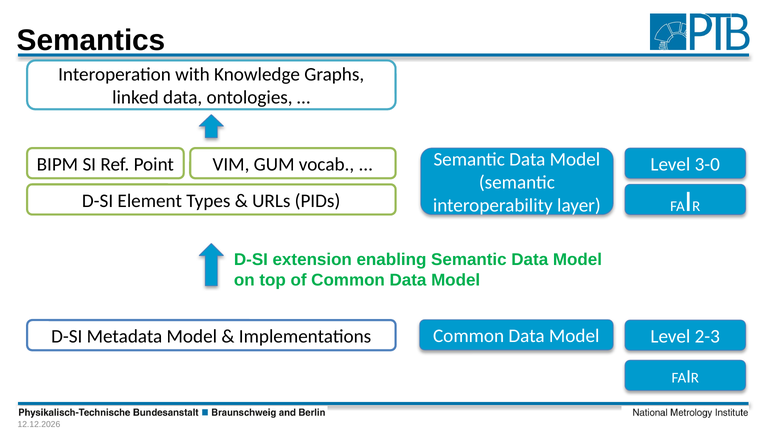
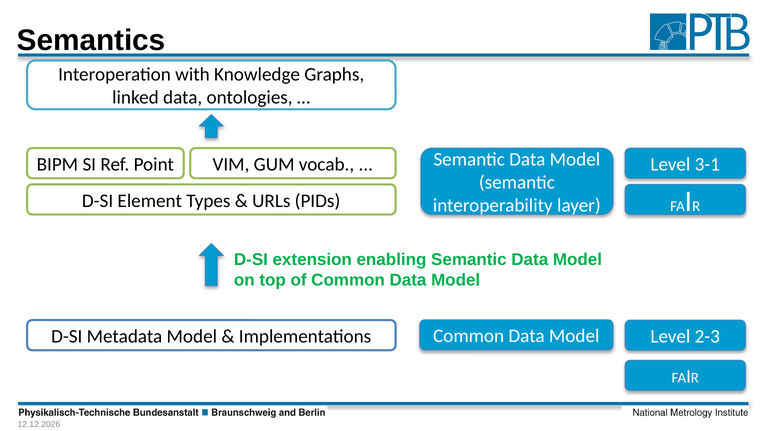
3-0: 3-0 -> 3-1 (707, 165)
